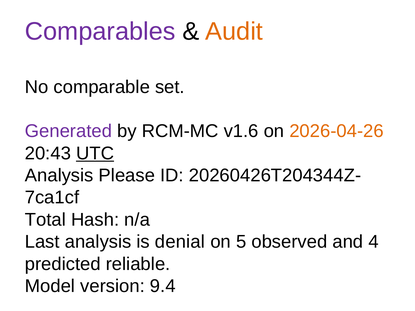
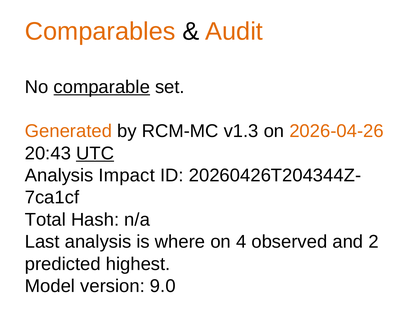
Comparables colour: purple -> orange (100, 31)
comparable underline: none -> present (102, 87)
Generated colour: purple -> orange (68, 131)
v1.6: v1.6 -> v1.3 (241, 131)
Please: Please -> Impact (127, 176)
denial: denial -> where (180, 242)
5: 5 -> 4 (241, 242)
4: 4 -> 2 (374, 242)
reliable: reliable -> highest (138, 264)
9.4: 9.4 -> 9.0 (163, 286)
